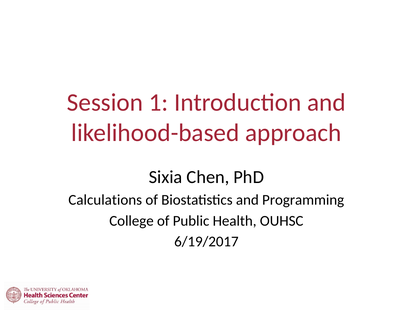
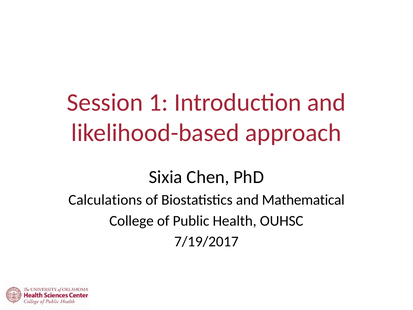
Programming: Programming -> Mathematical (303, 200)
6/19/2017: 6/19/2017 -> 7/19/2017 (206, 242)
